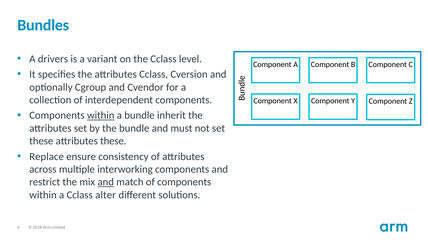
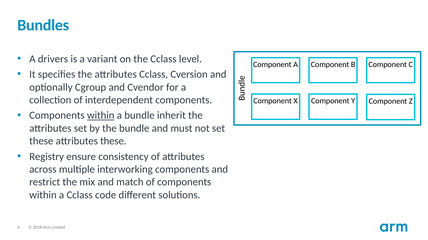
Replace: Replace -> Registry (47, 157)
and underline: present -> none (106, 183)
alter: alter -> code (106, 196)
